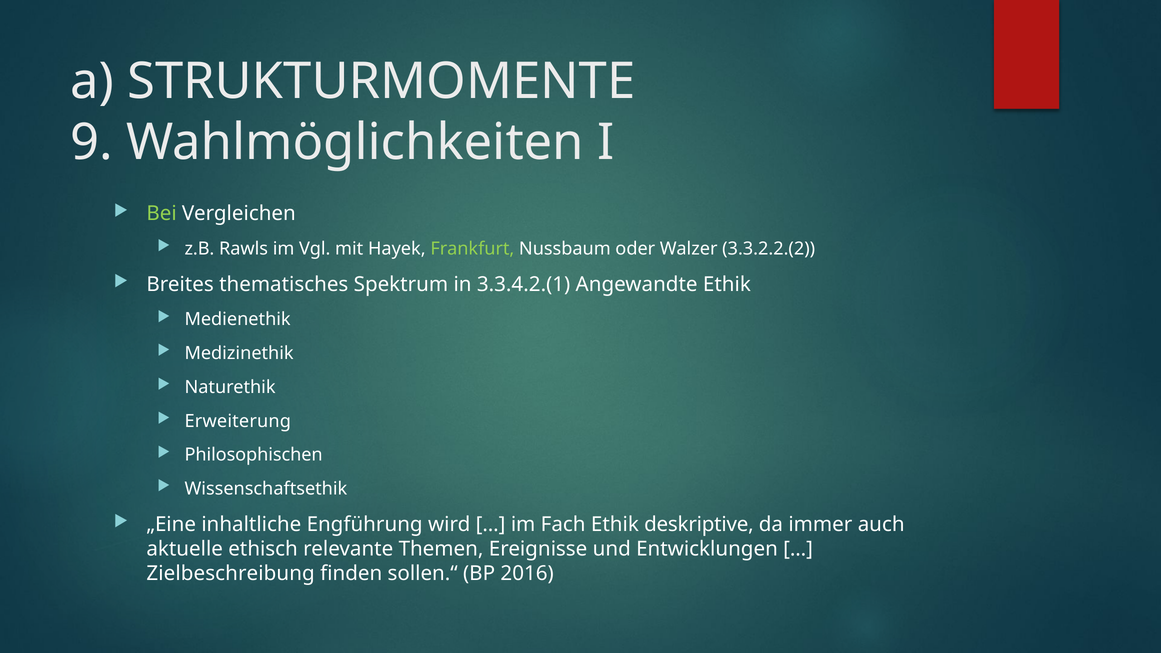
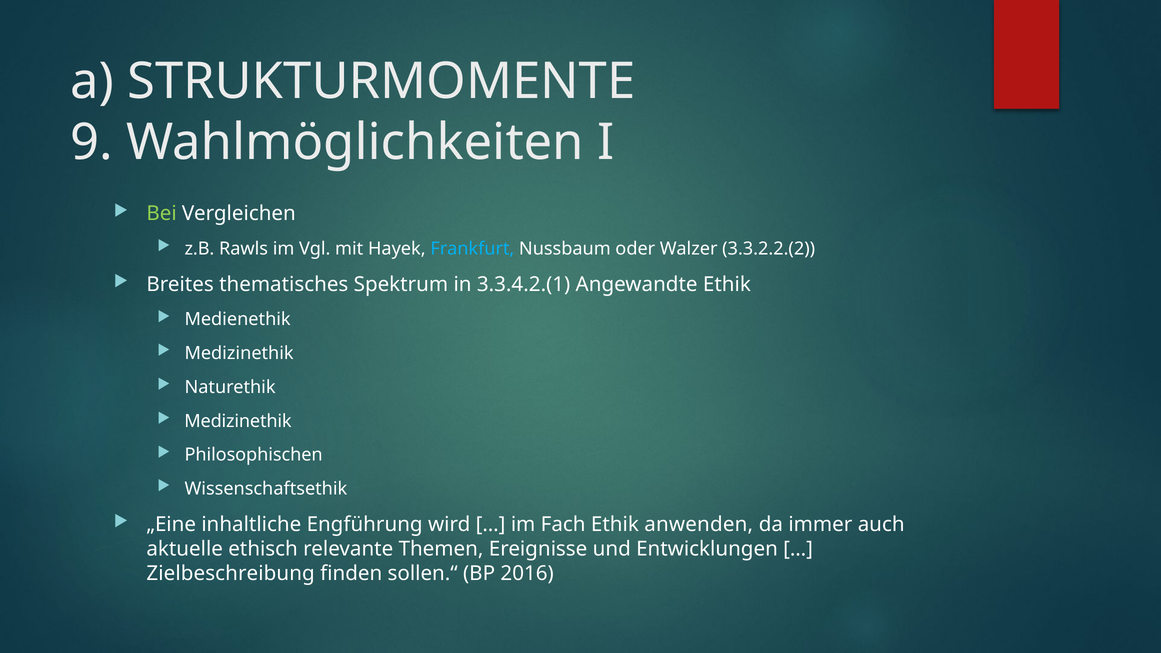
Frankfurt colour: light green -> light blue (472, 249)
Erweiterung: Erweiterung -> Medizinethik (238, 421)
deskriptive: deskriptive -> anwenden (699, 524)
